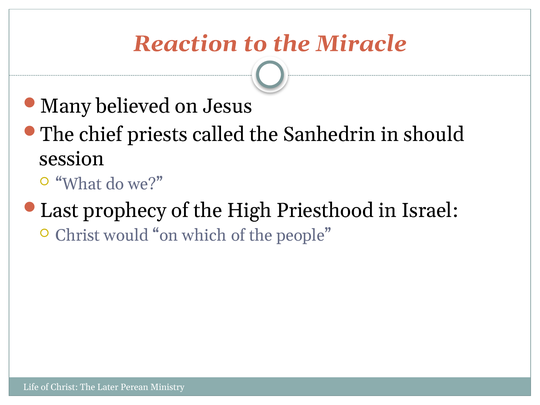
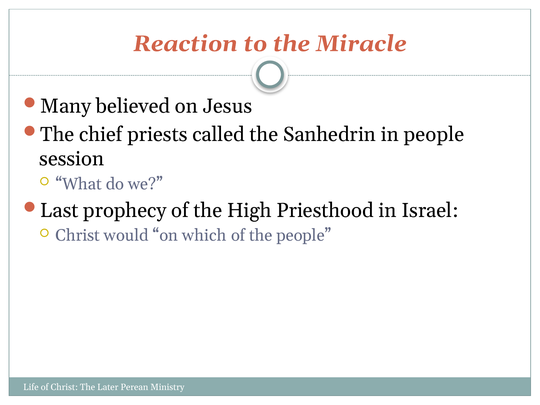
in should: should -> people (434, 135)
